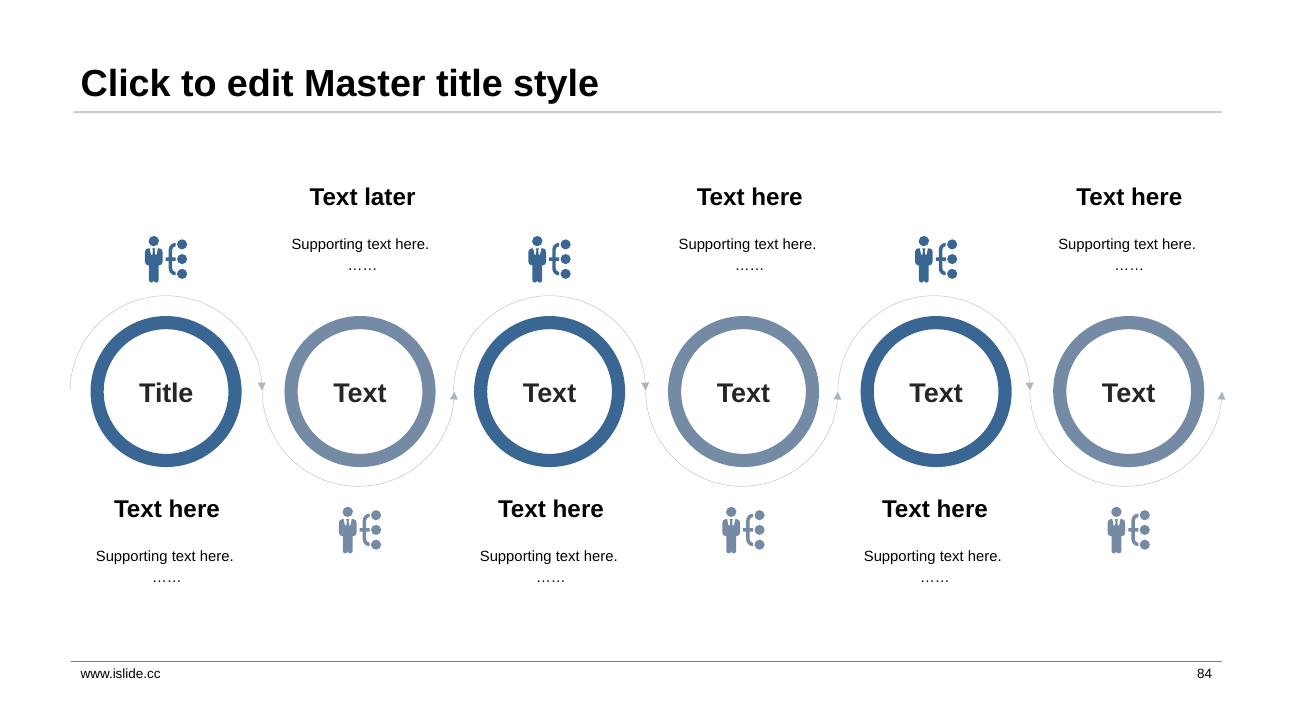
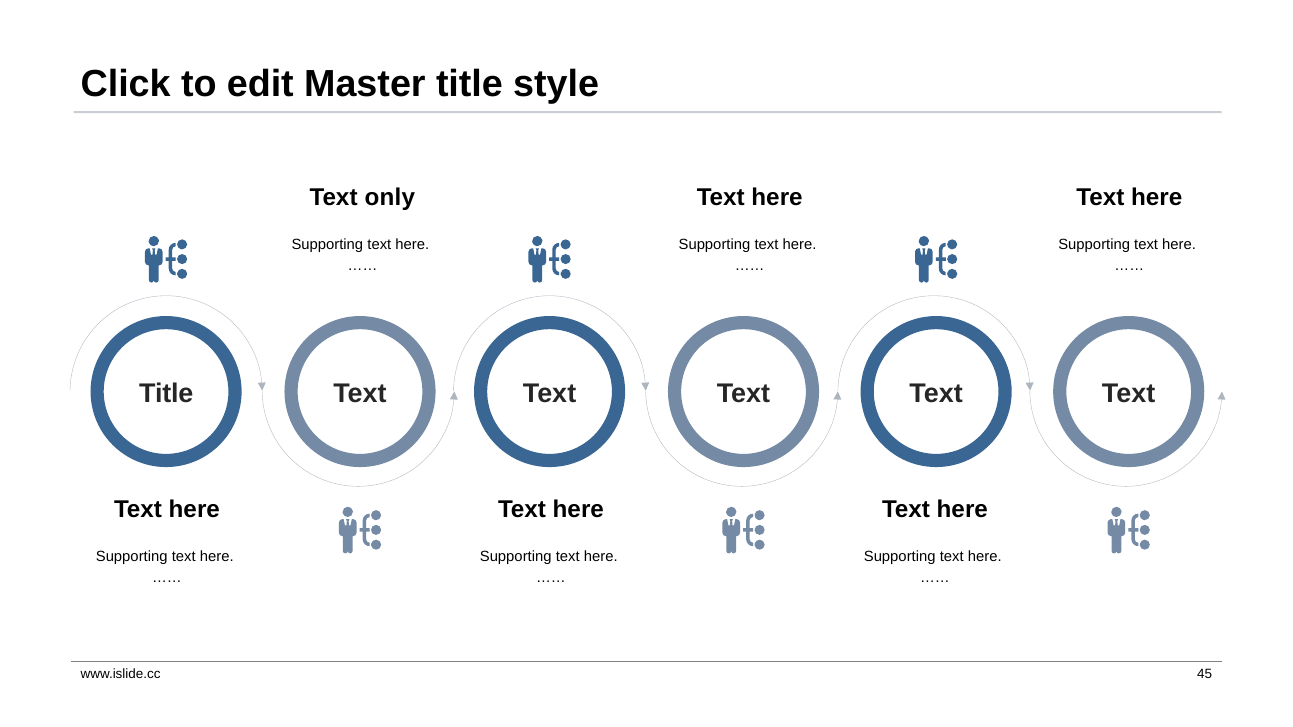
later: later -> only (390, 197)
84: 84 -> 45 (1205, 675)
